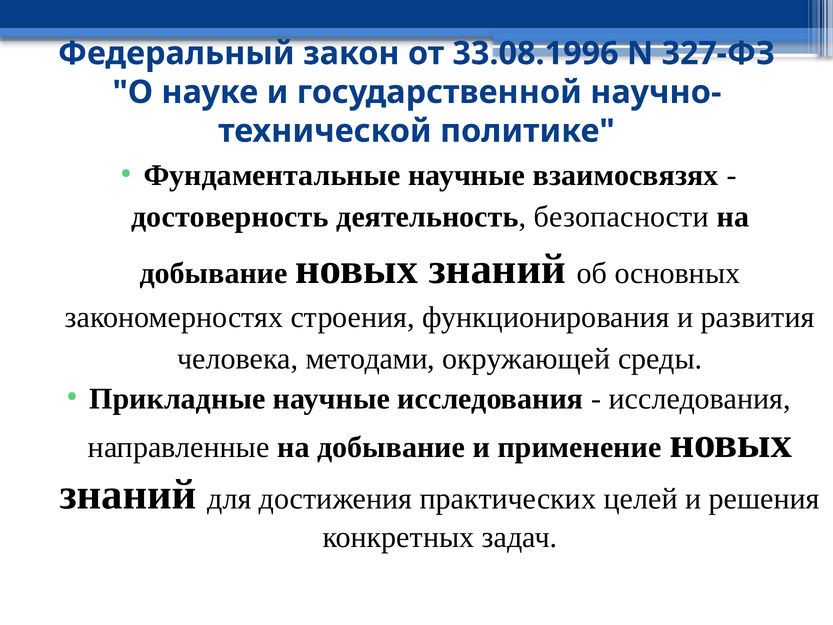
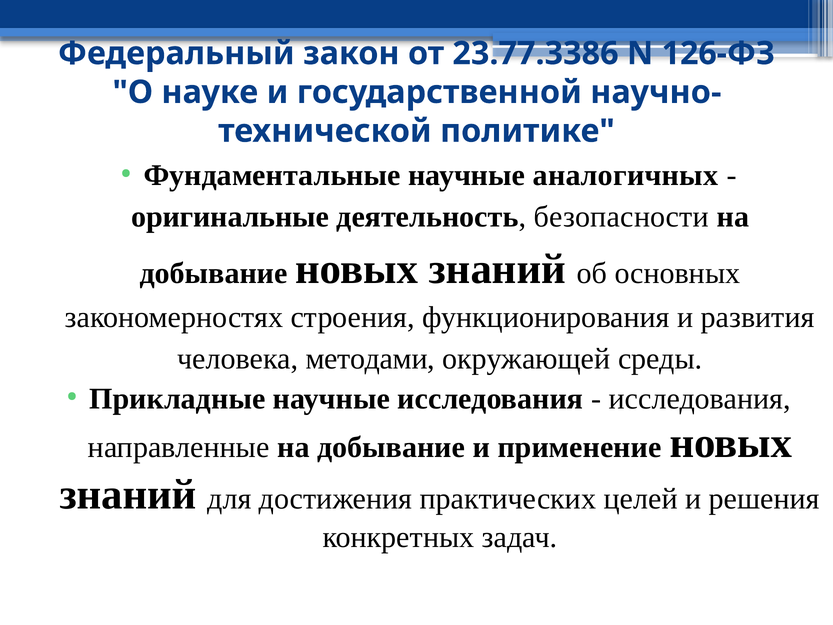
33.08.1996: 33.08.1996 -> 23.77.3386 (536, 53)
327-ФЗ: 327-ФЗ -> 126-ФЗ (718, 53)
взаимосвязях: взаимосвязях -> аналогичных (625, 175)
достоверность: достоверность -> оригинальные (230, 217)
